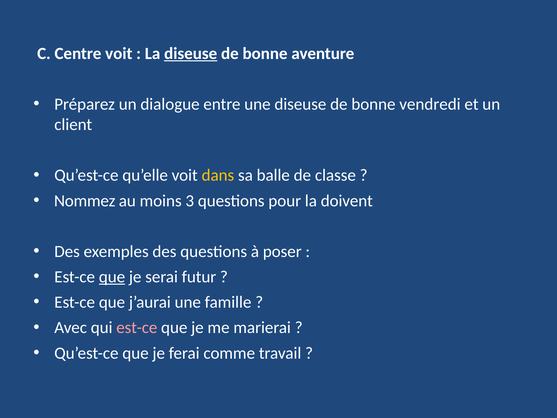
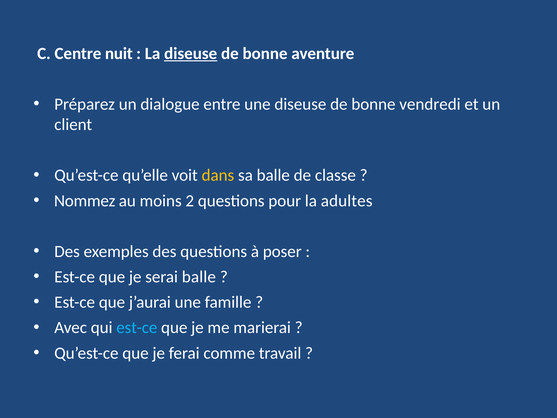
Centre voit: voit -> nuit (119, 53)
3: 3 -> 2 (190, 201)
doivent: doivent -> adultes (347, 201)
que underline: present -> none (112, 277)
serai futur: futur -> balle (199, 277)
est-ce colour: pink -> light blue (137, 327)
